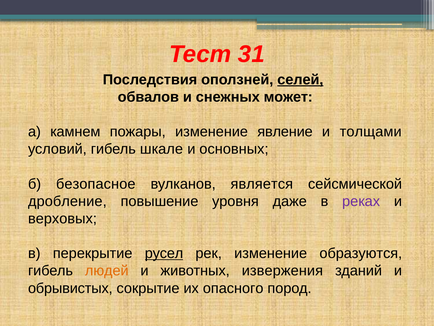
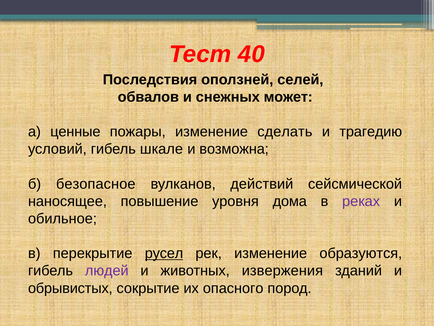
31: 31 -> 40 (251, 54)
селей underline: present -> none (300, 79)
камнем: камнем -> ценные (75, 132)
явление: явление -> сделать (285, 132)
толщами: толщами -> трагедию (371, 132)
основных: основных -> возможна (234, 149)
является: является -> действий (262, 184)
дробление: дробление -> наносящее (67, 201)
даже: даже -> дома (290, 201)
верховых: верховых -> обильное (62, 218)
людей colour: orange -> purple (107, 270)
